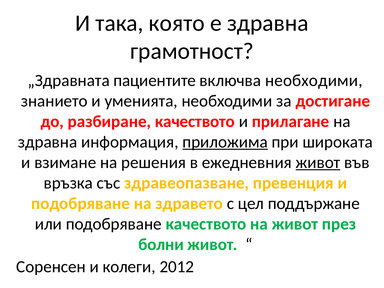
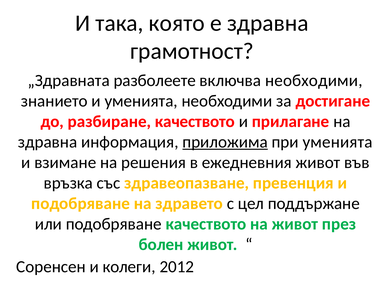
пациентите: пациентите -> разболеете (155, 81)
при широката: широката -> уменията (338, 142)
живот underline: present -> none (318, 162)
болни: болни -> болен (161, 244)
